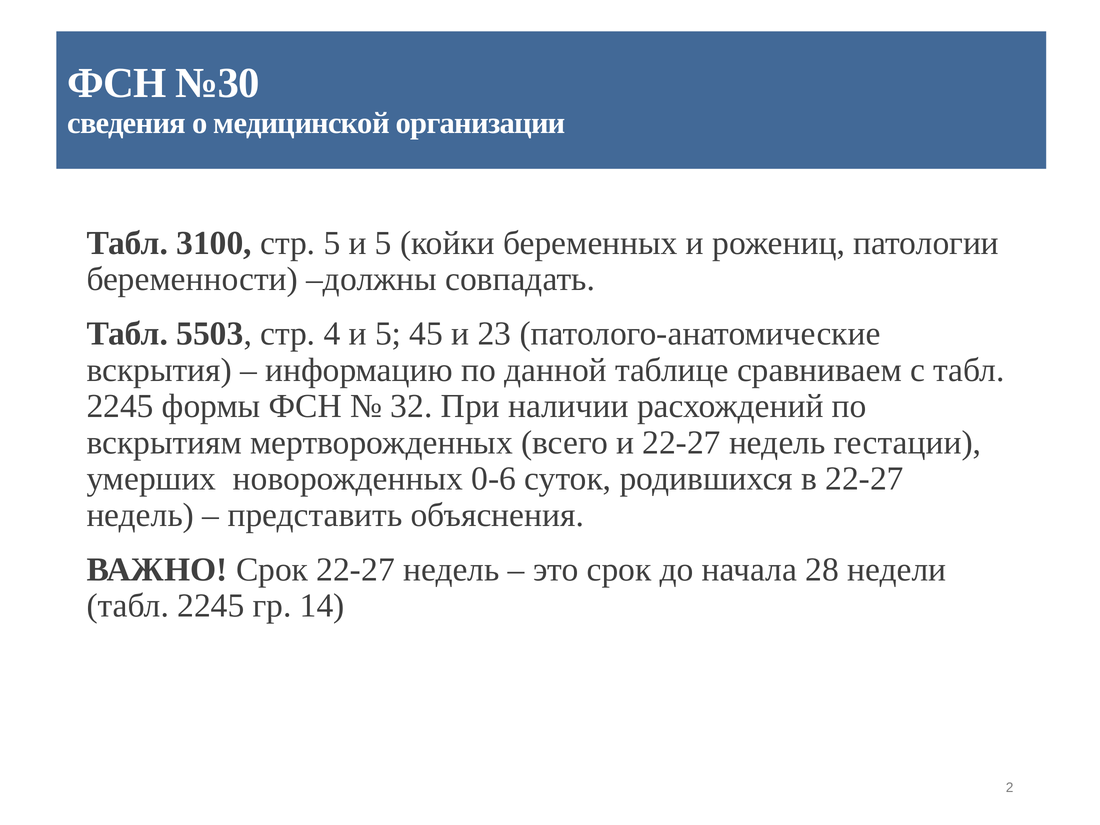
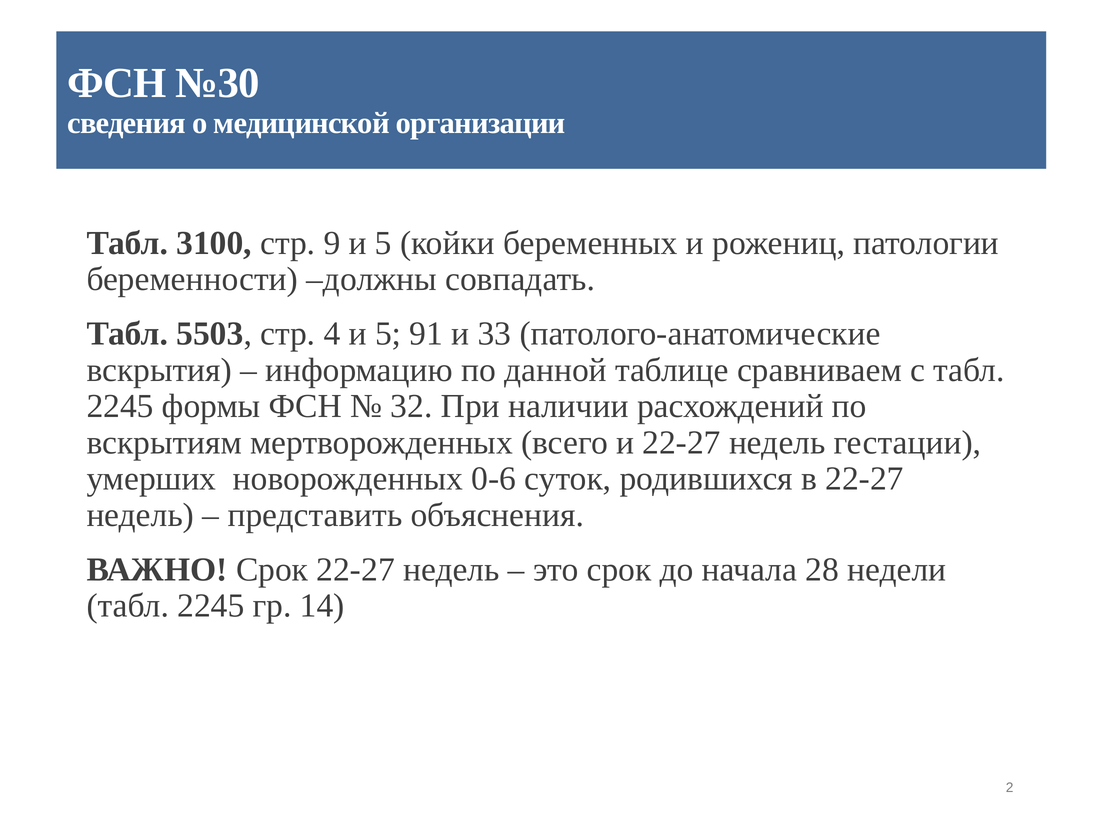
стр 5: 5 -> 9 (332, 243)
45: 45 -> 91 (426, 334)
23: 23 -> 33 (495, 334)
